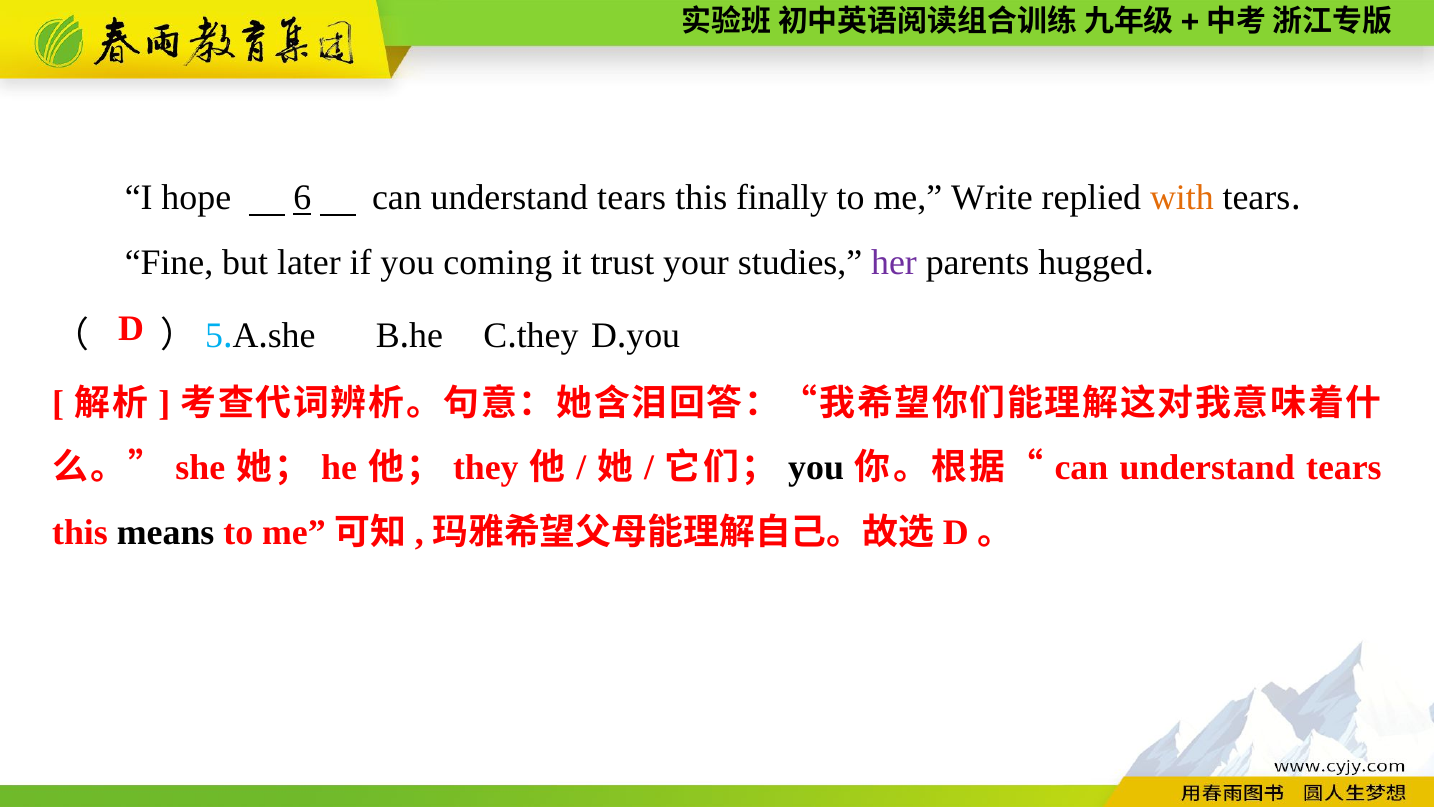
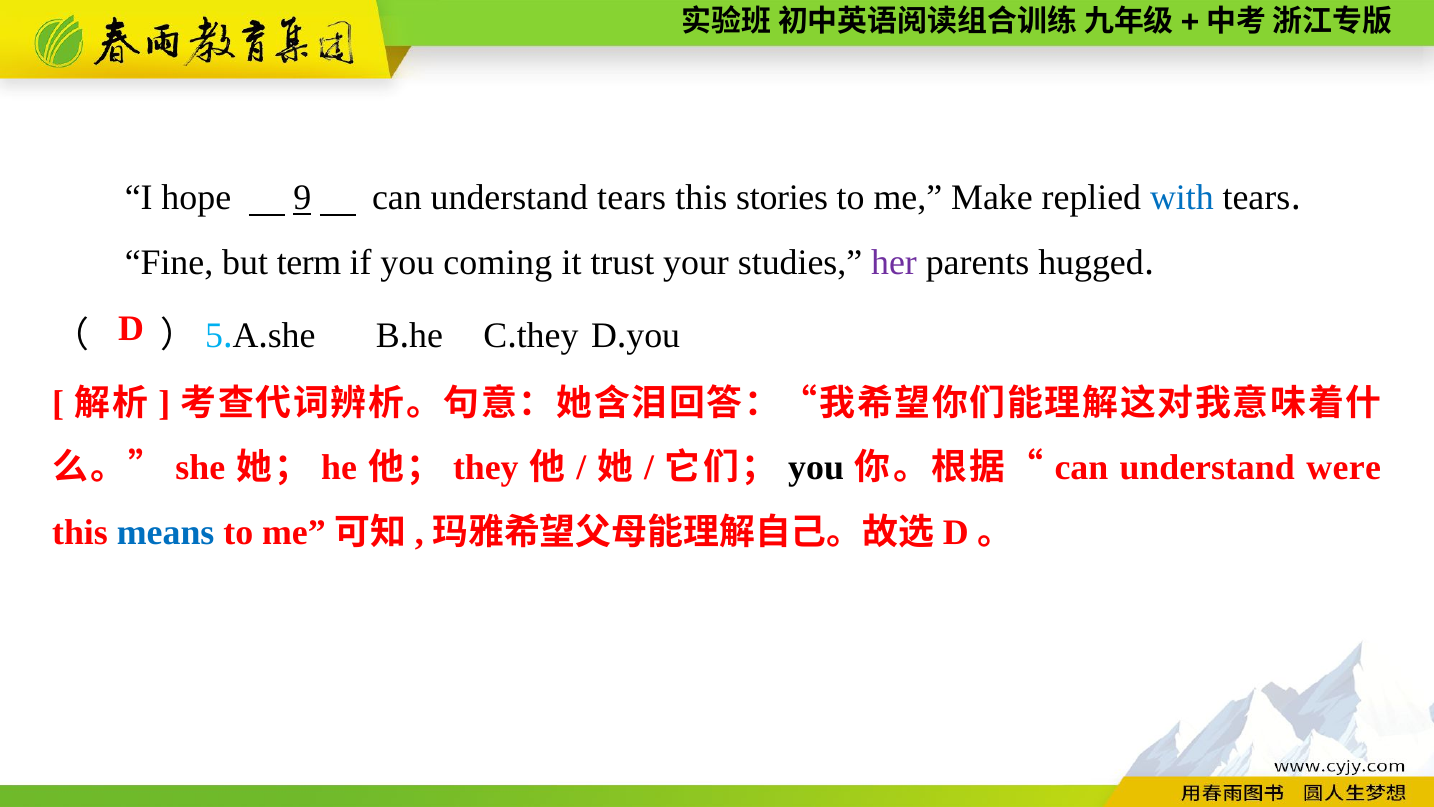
6: 6 -> 9 (302, 198)
finally: finally -> stories (782, 198)
Write: Write -> Make (992, 198)
with colour: orange -> blue (1182, 198)
later: later -> term (309, 263)
tears: tears -> were (1344, 468)
means colour: black -> blue (166, 533)
